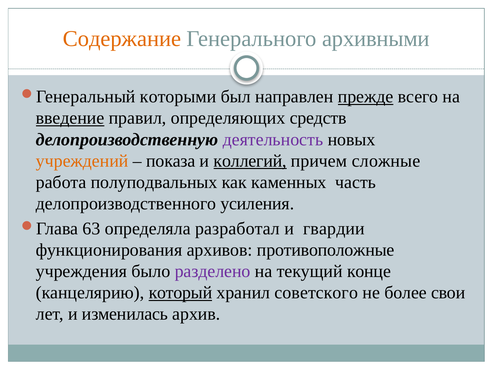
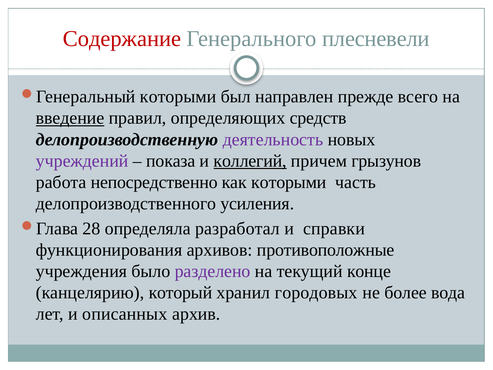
Содержание colour: orange -> red (122, 39)
архивными: архивными -> плесневели (376, 39)
прежде underline: present -> none (366, 97)
учреждений colour: orange -> purple (82, 161)
сложные: сложные -> грызунов (386, 161)
полуподвальных: полуподвальных -> непосредственно (154, 182)
как каменных: каменных -> которыми (289, 182)
63: 63 -> 28 (91, 228)
гвардии: гвардии -> справки (334, 228)
который underline: present -> none (180, 293)
советского: советского -> городовых (316, 293)
свои: свои -> вода (448, 293)
изменилась: изменилась -> описанных (125, 314)
